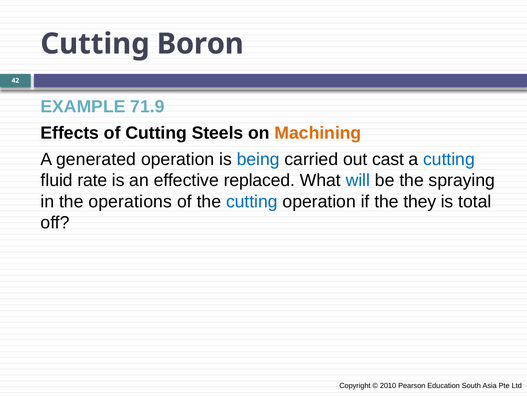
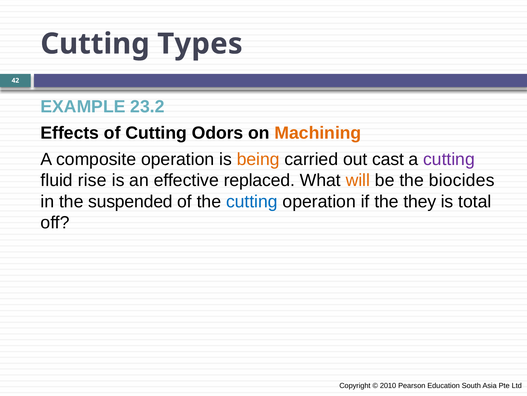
Boron: Boron -> Types (200, 44)
71.9: 71.9 -> 23.2 (147, 107)
Steels: Steels -> Odors (218, 133)
generated: generated -> composite (96, 159)
being colour: blue -> orange (258, 159)
cutting colour: blue -> purple (449, 159)
rate: rate -> rise (92, 180)
will colour: blue -> orange (358, 180)
spraying: spraying -> biocides (462, 180)
operations: operations -> suspended (130, 201)
